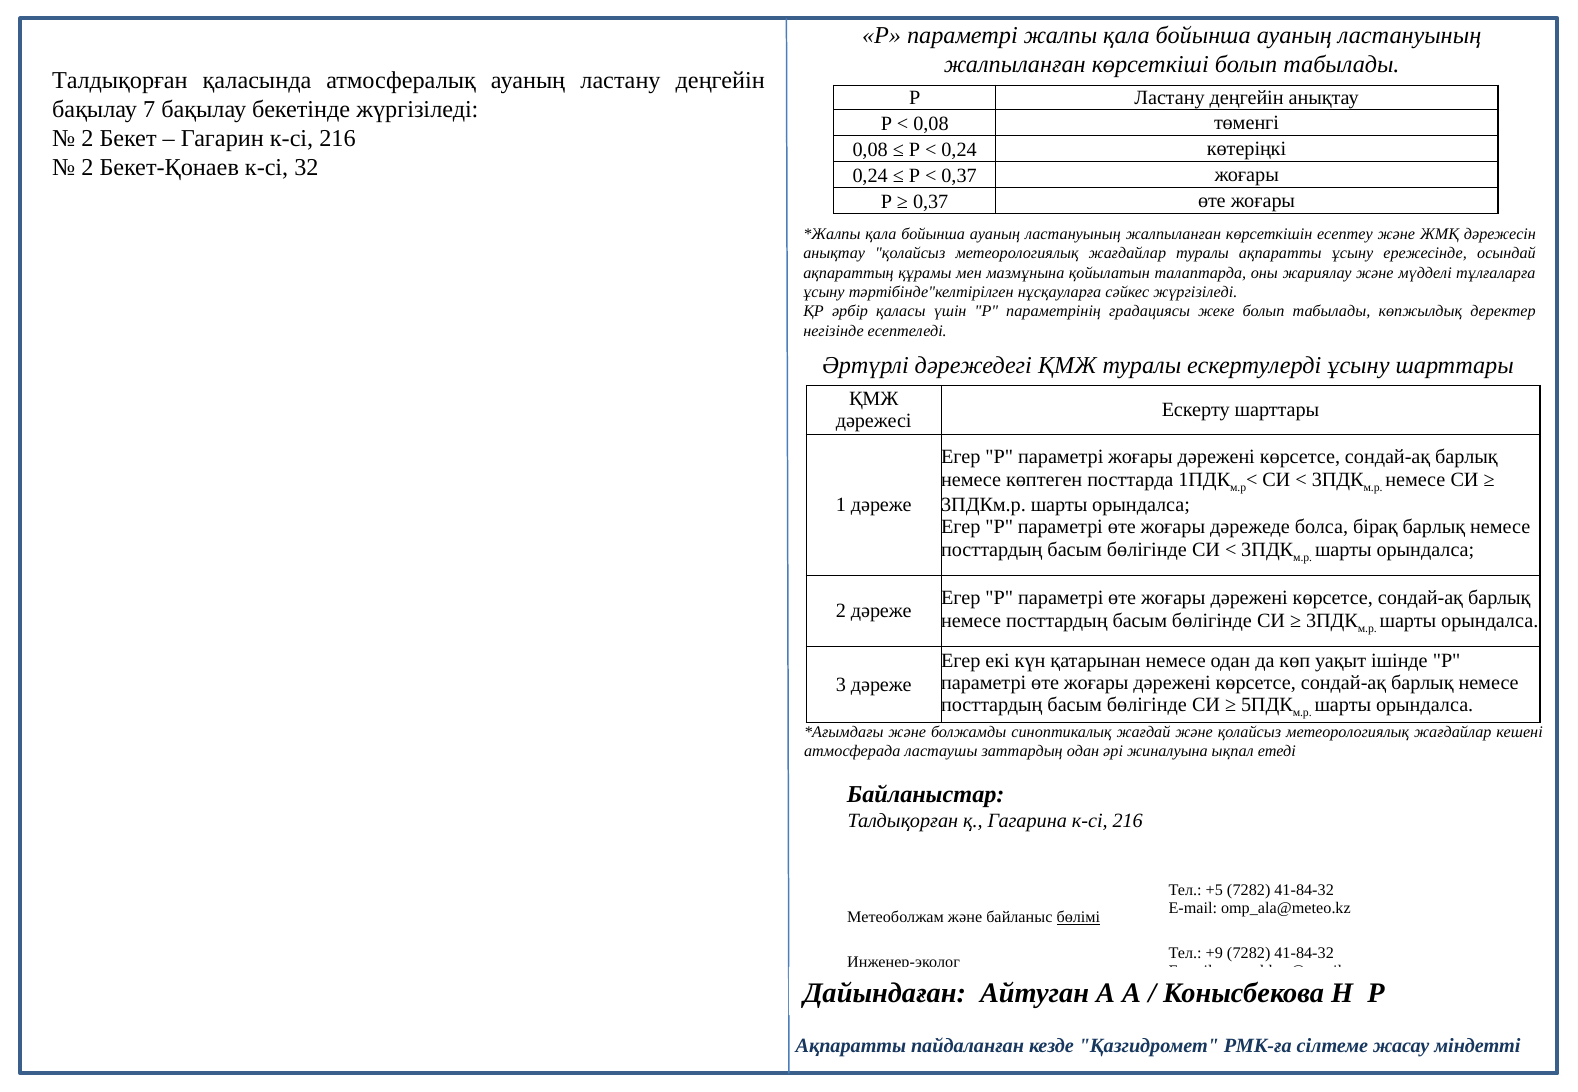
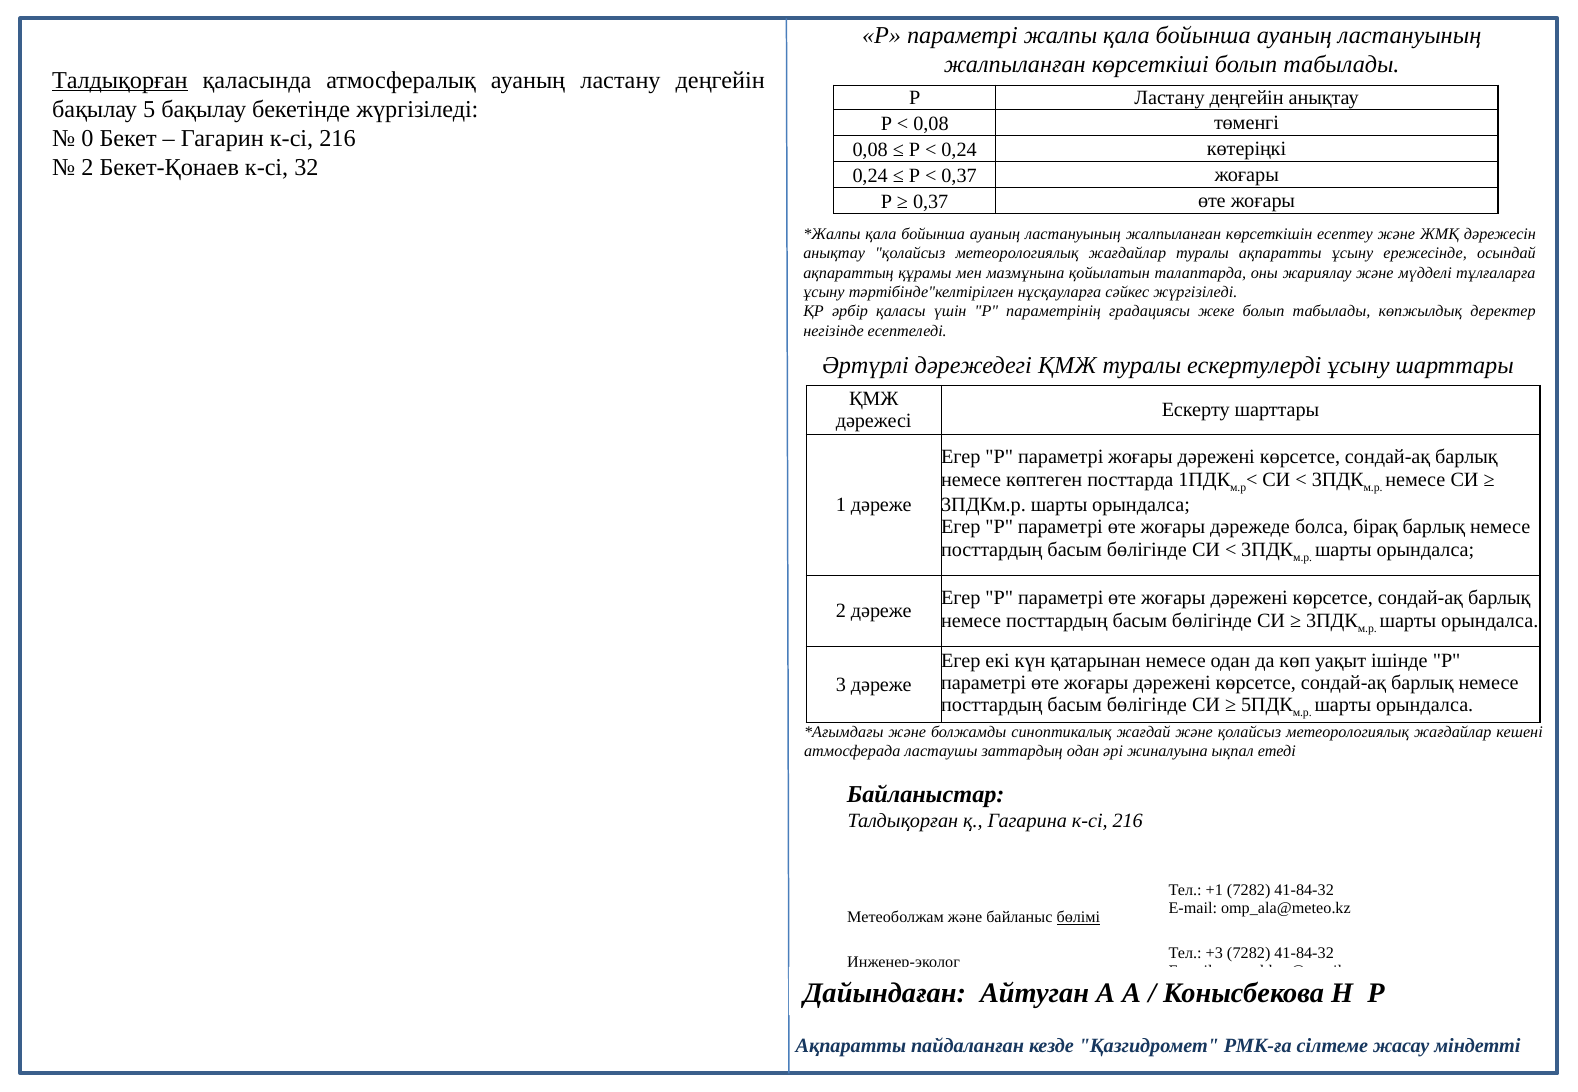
Талдықорған underline: none -> present (120, 80)
7: 7 -> 5 (149, 109)
2: 2 -> 0 (87, 139)
+5: +5 -> +1 (1214, 891)
+9: +9 -> +3 (1214, 954)
